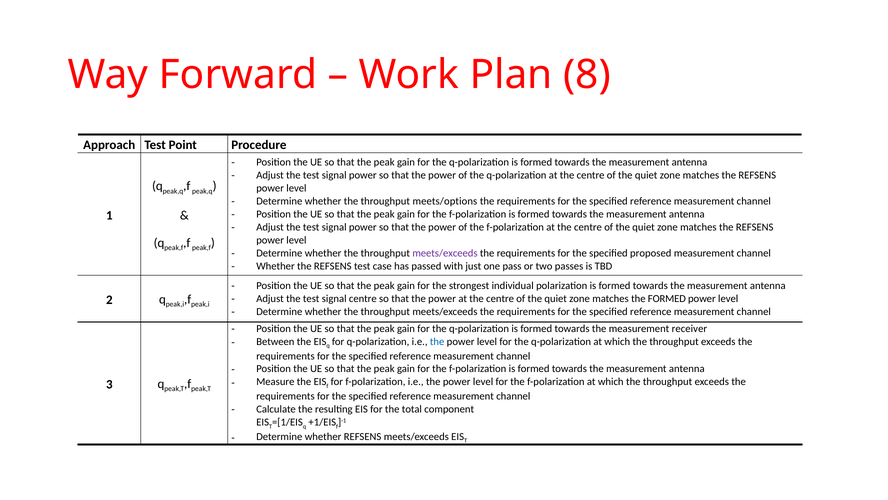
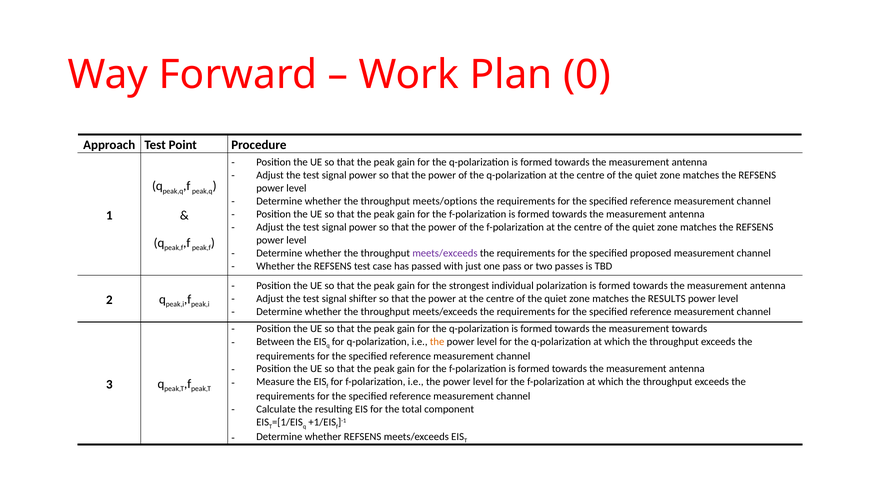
8: 8 -> 0 (587, 75)
signal centre: centre -> shifter (363, 298)
the FORMED: FORMED -> RESULTS (667, 298)
measurement receiver: receiver -> towards (689, 328)
the colour: blue -> orange (437, 341)
